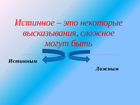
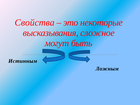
Истинное: Истинное -> Свойства (35, 23)
